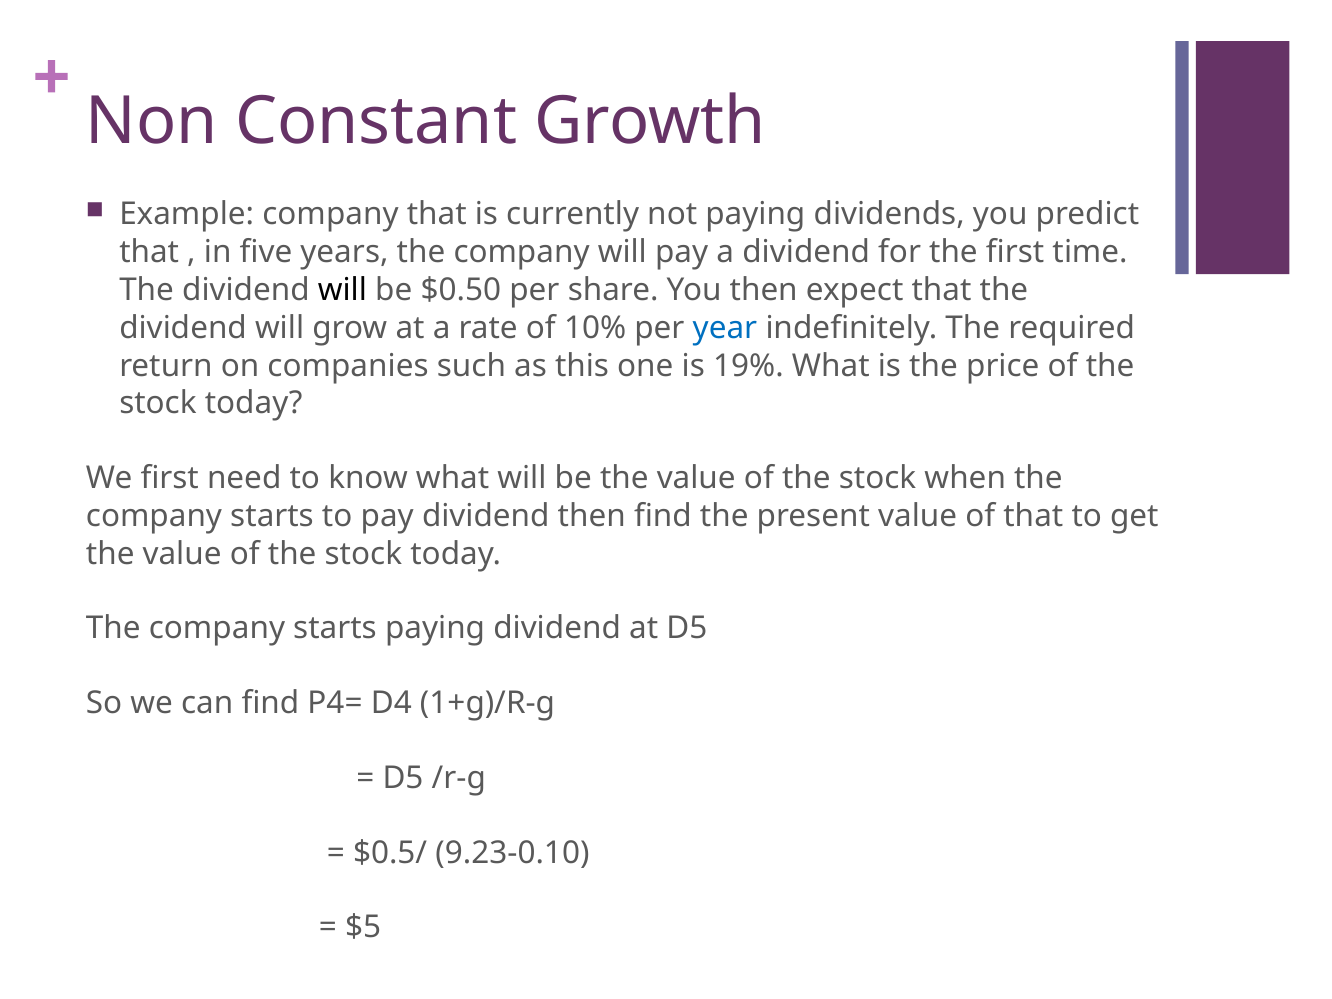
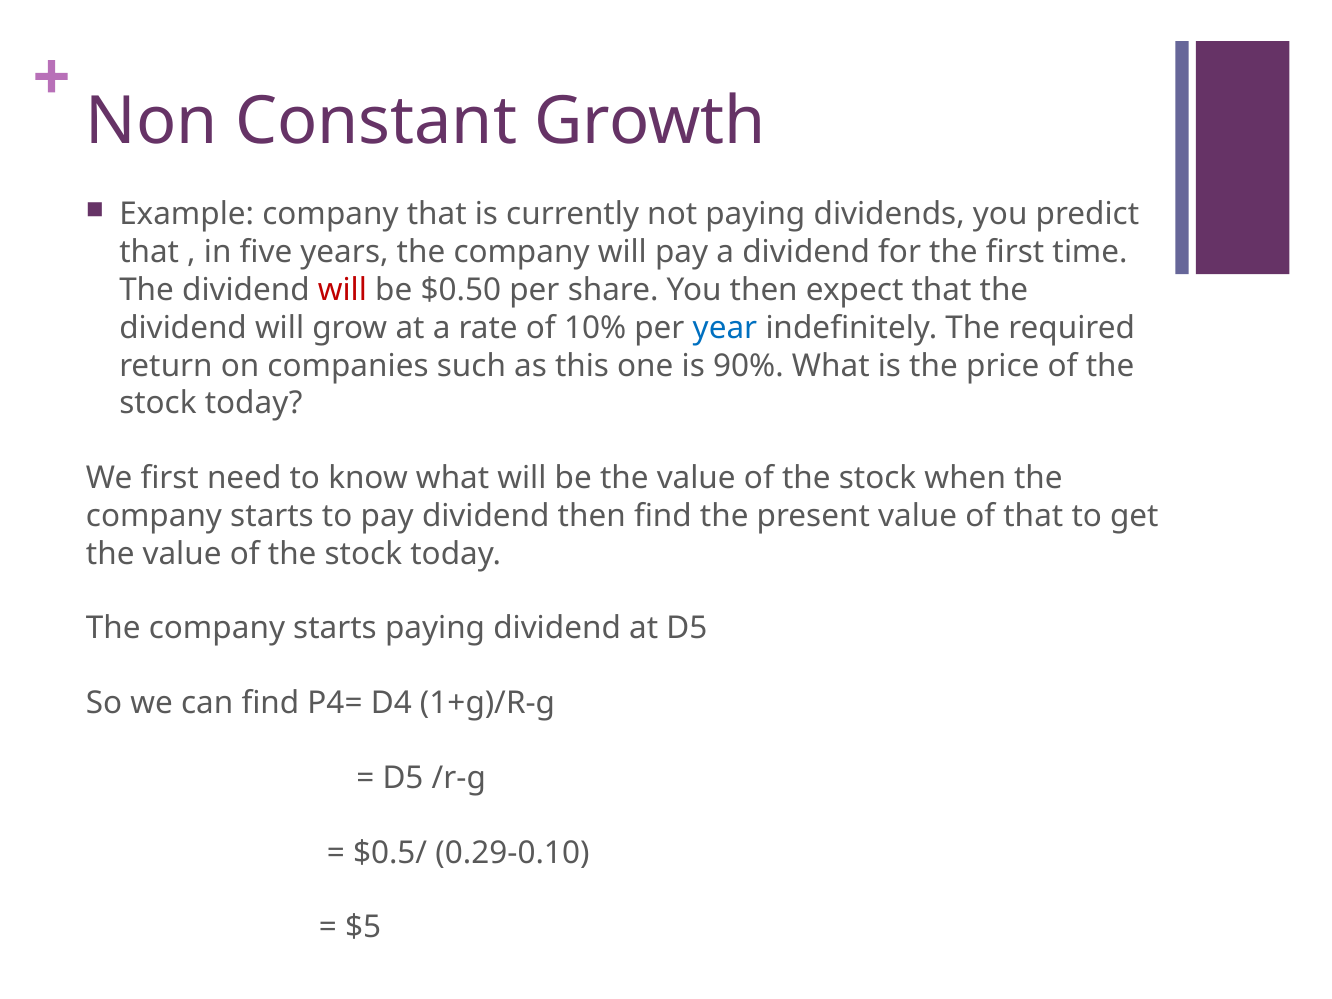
will colour: black -> red (342, 290)
19%: 19% -> 90% (748, 366)
9.23-0.10: 9.23-0.10 -> 0.29-0.10 (512, 853)
